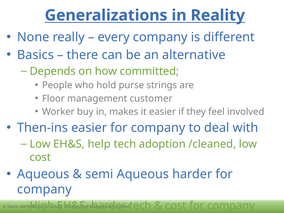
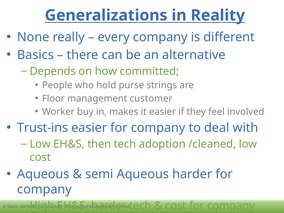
Then-ins: Then-ins -> Trust-ins (43, 128)
help: help -> then (99, 144)
